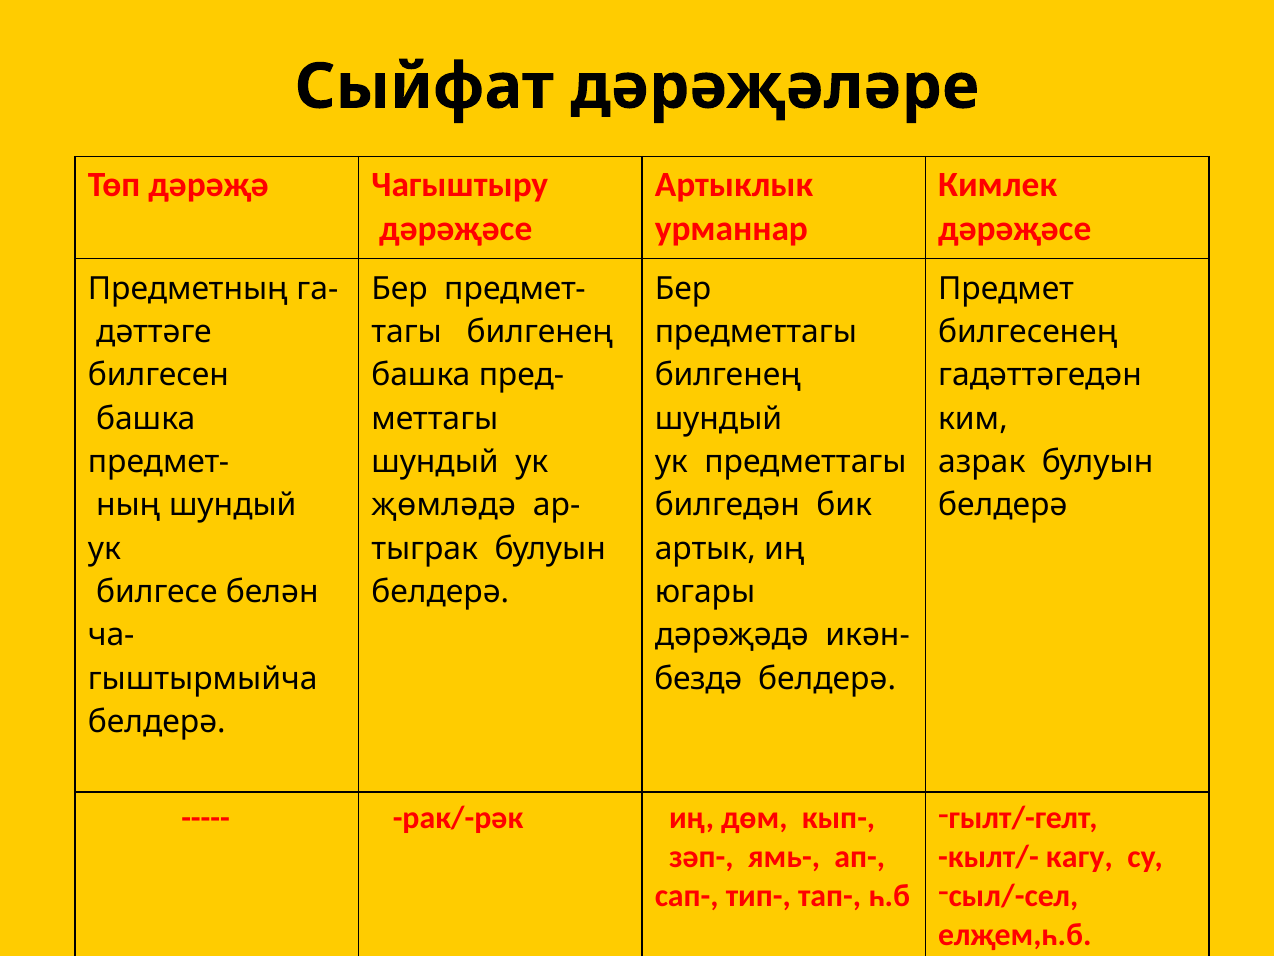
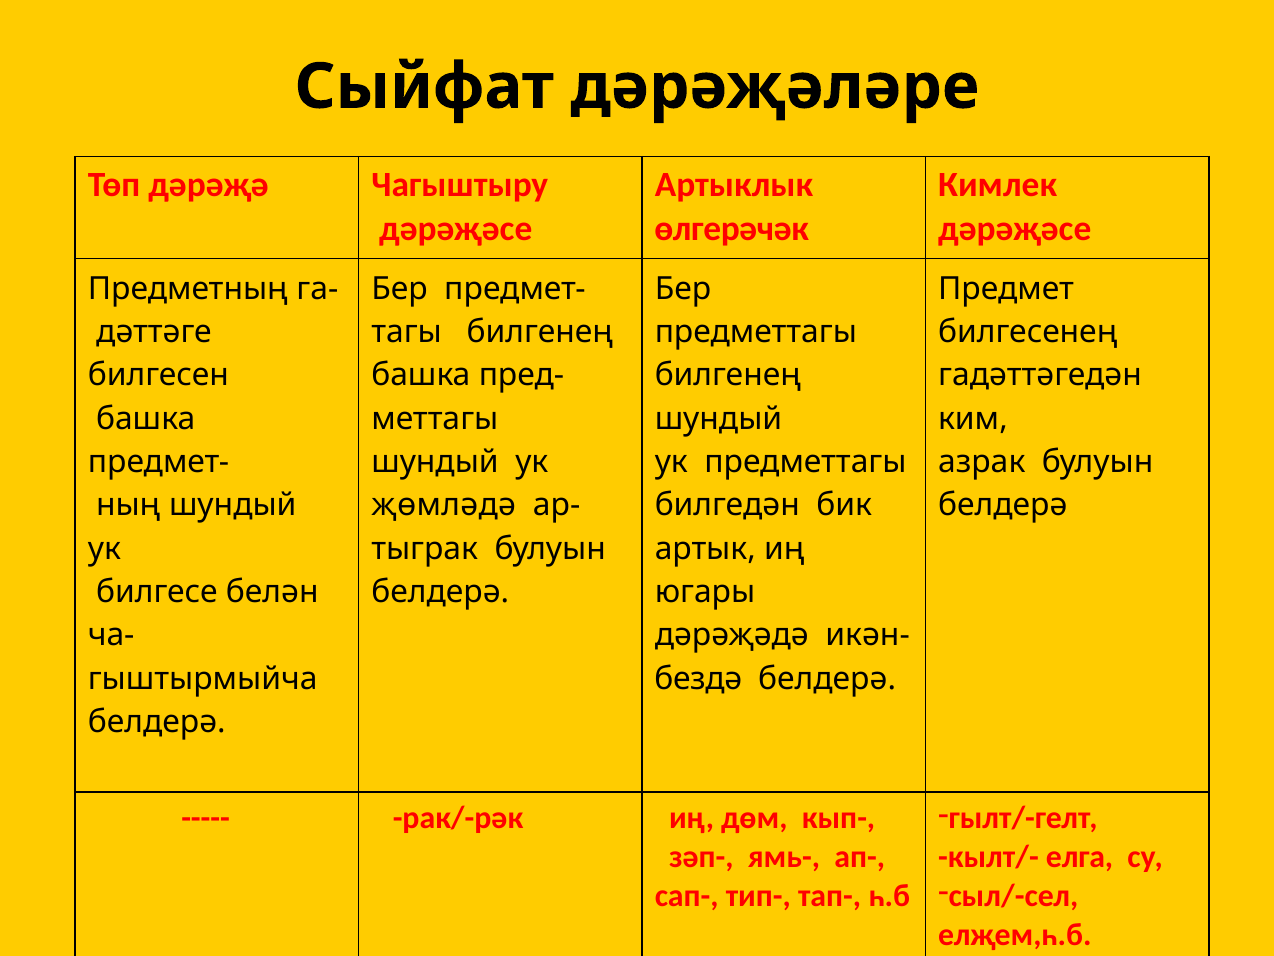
урманнар: урманнар -> өлгерәчәк (732, 228)
кагу: кагу -> елга (1080, 856)
